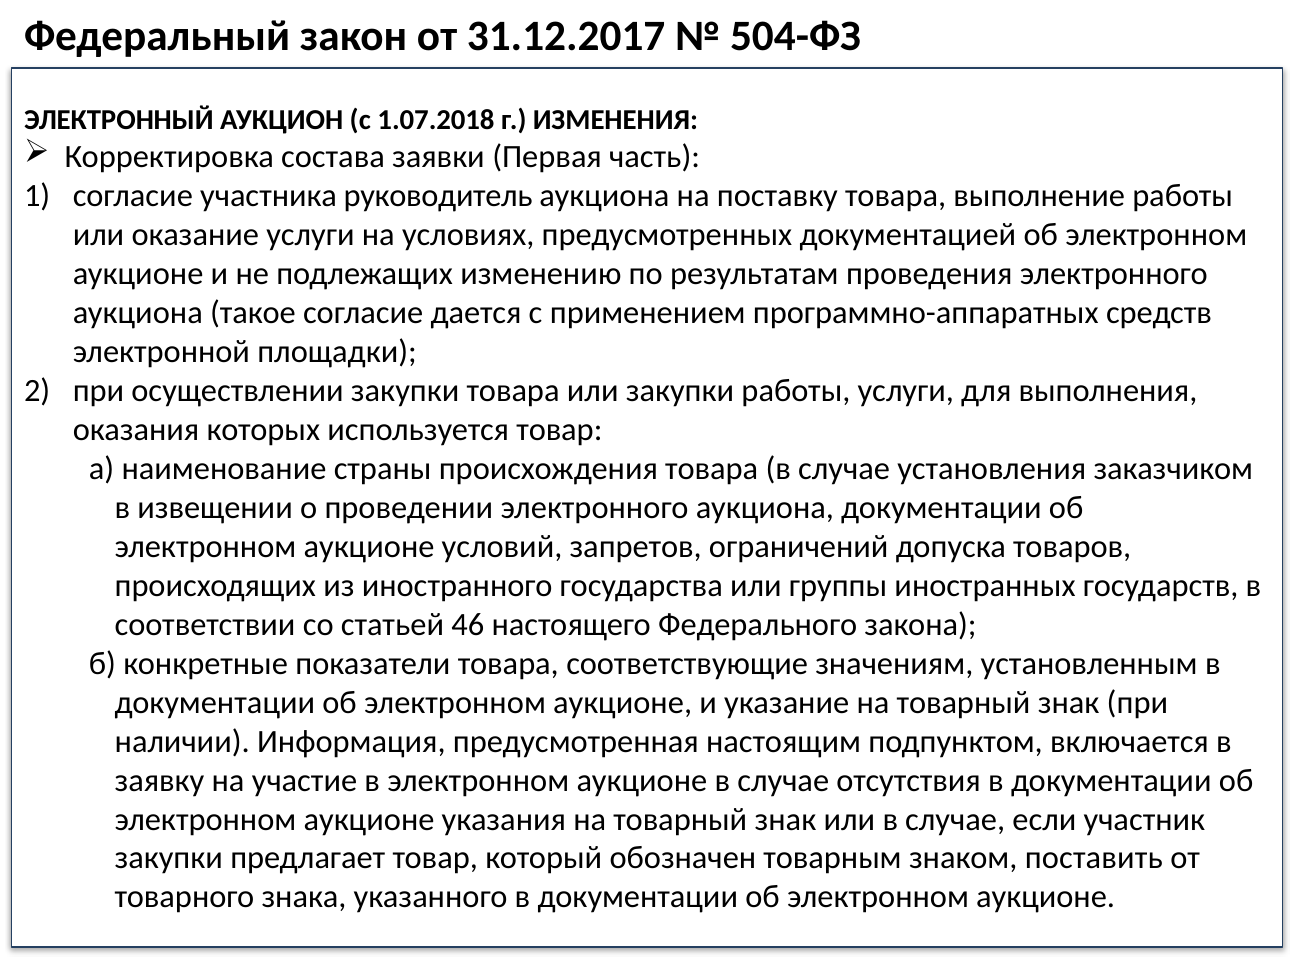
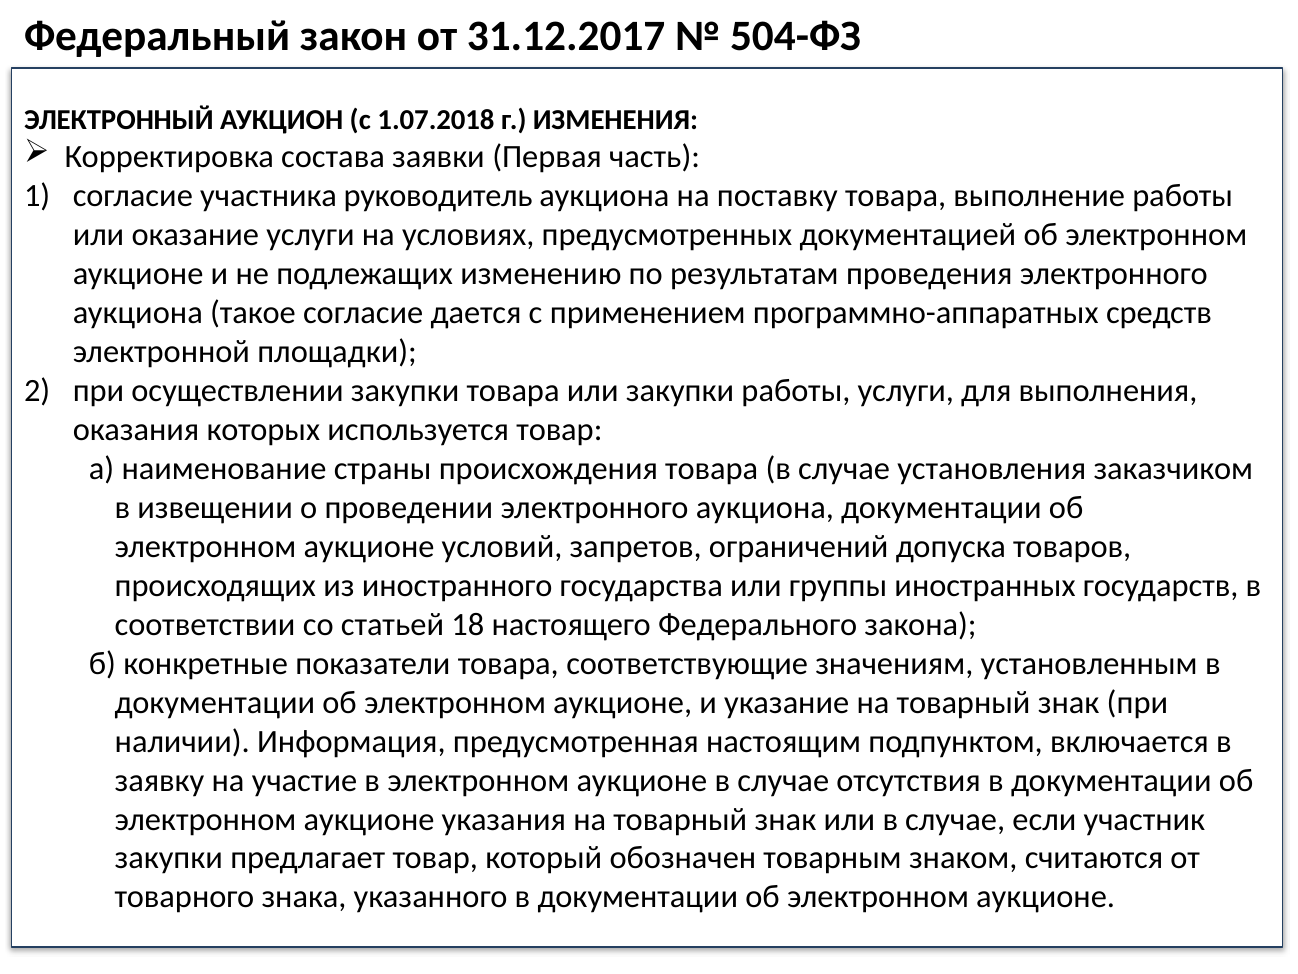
46: 46 -> 18 (468, 624)
поставить: поставить -> считаются (1094, 858)
